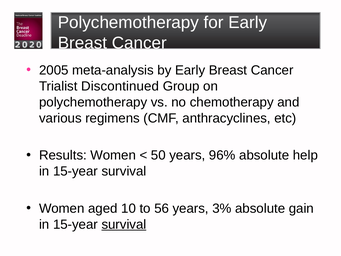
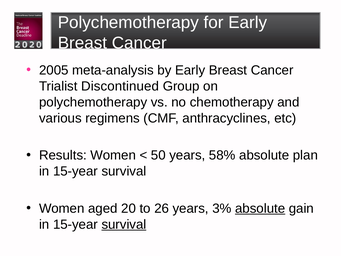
96%: 96% -> 58% (222, 155)
help: help -> plan (305, 155)
10: 10 -> 20 (129, 208)
56: 56 -> 26 (162, 208)
absolute underline: none -> present (260, 208)
